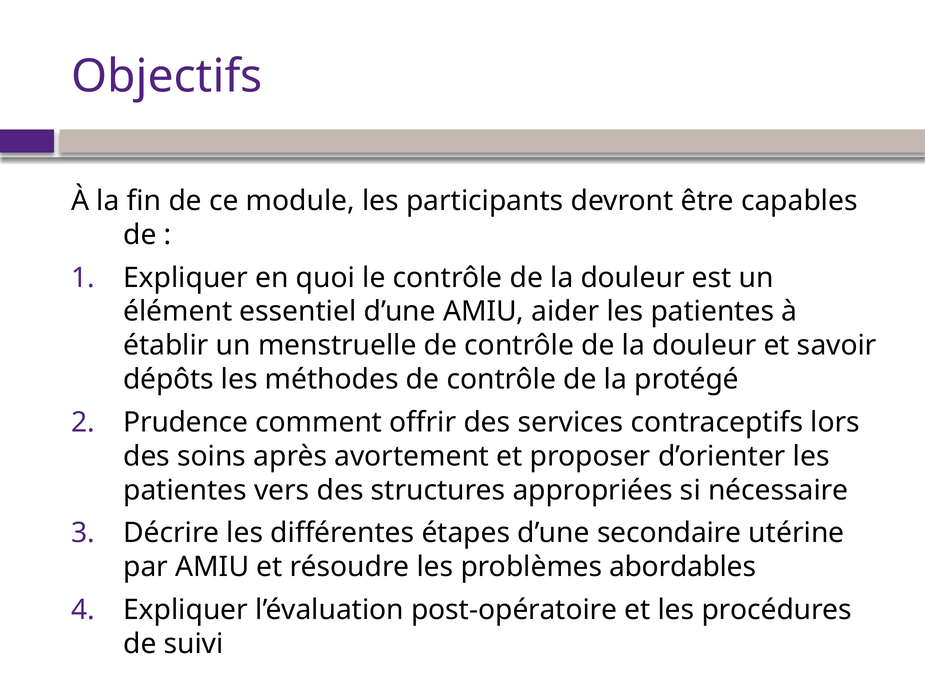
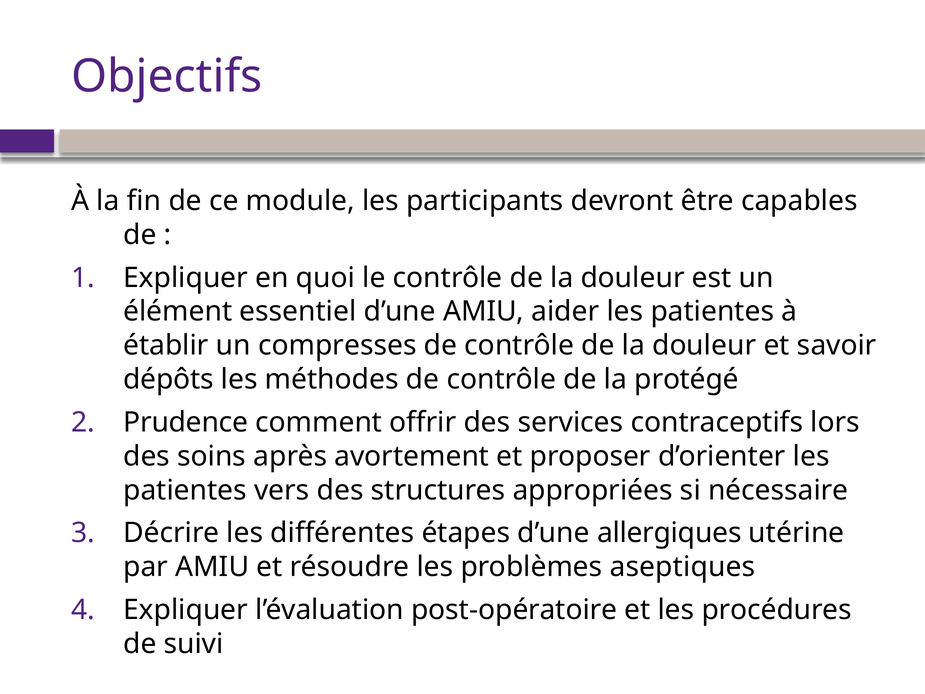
menstruelle: menstruelle -> compresses (337, 345)
secondaire: secondaire -> allergiques (669, 533)
abordables: abordables -> aseptiques (683, 567)
